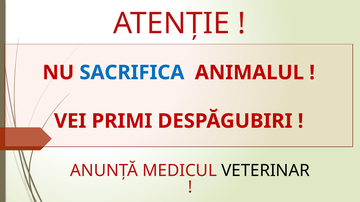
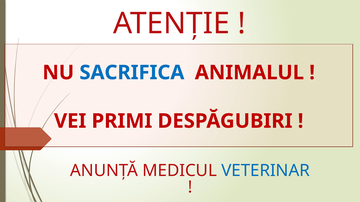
VETERINAR colour: black -> blue (266, 171)
